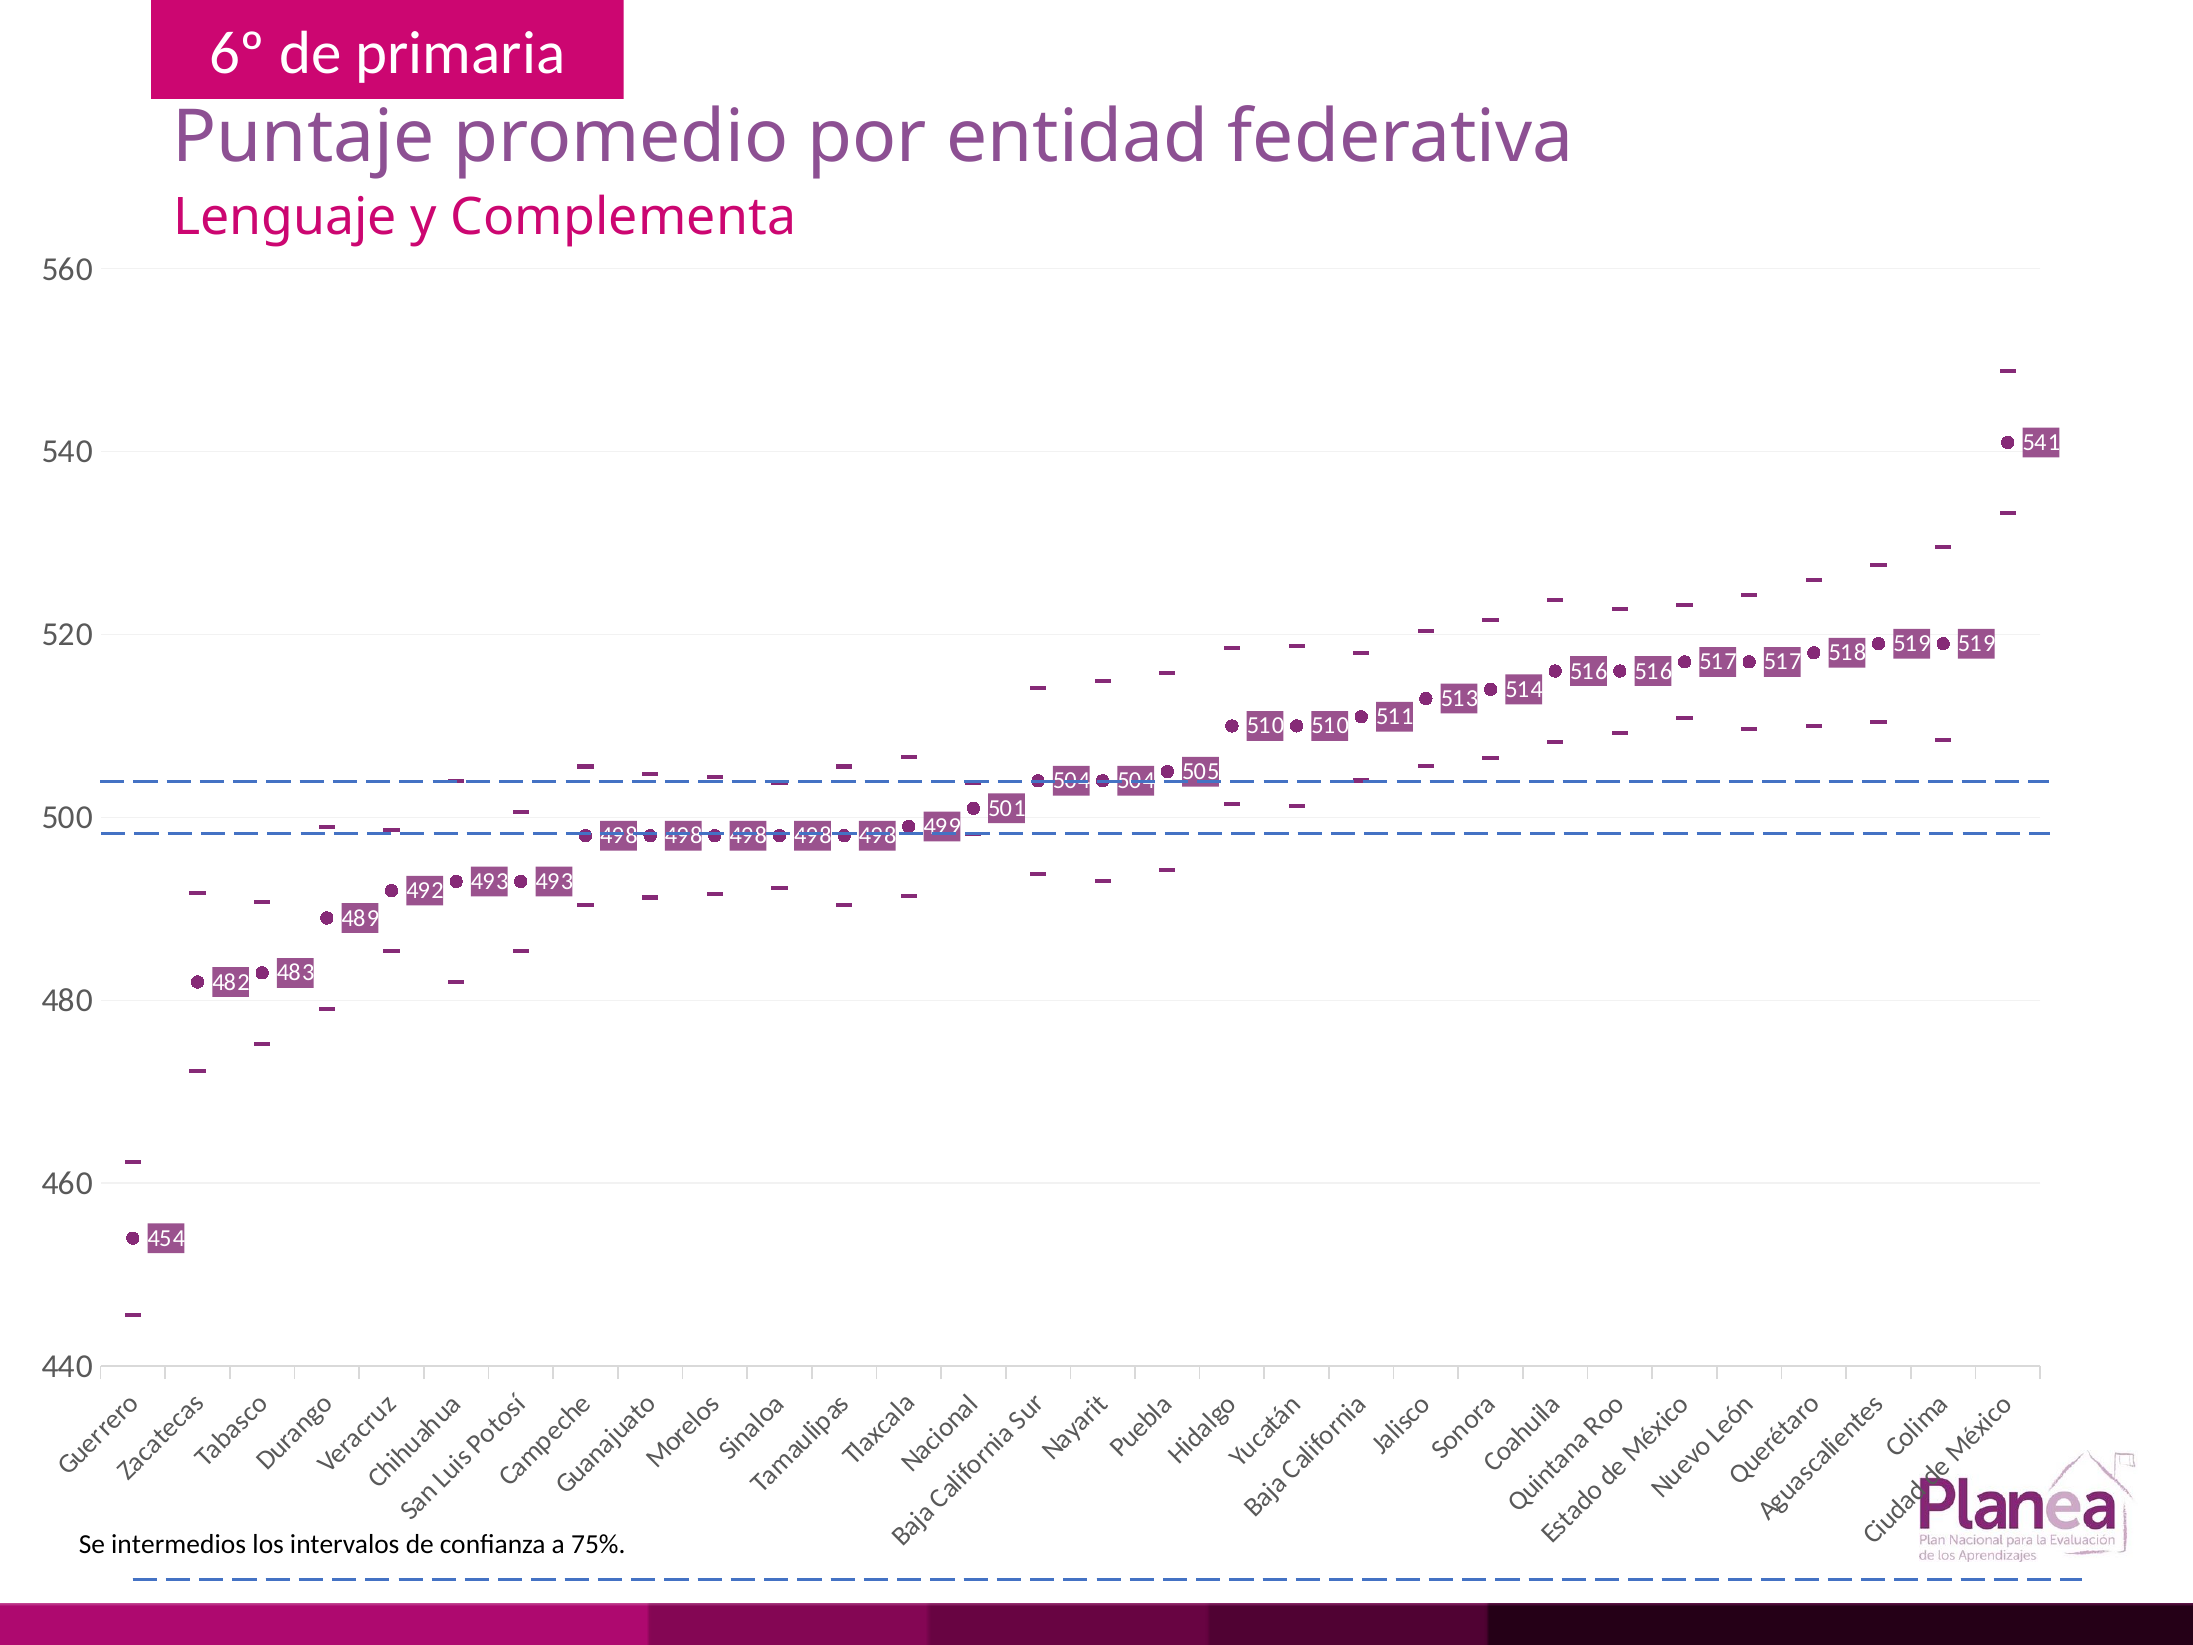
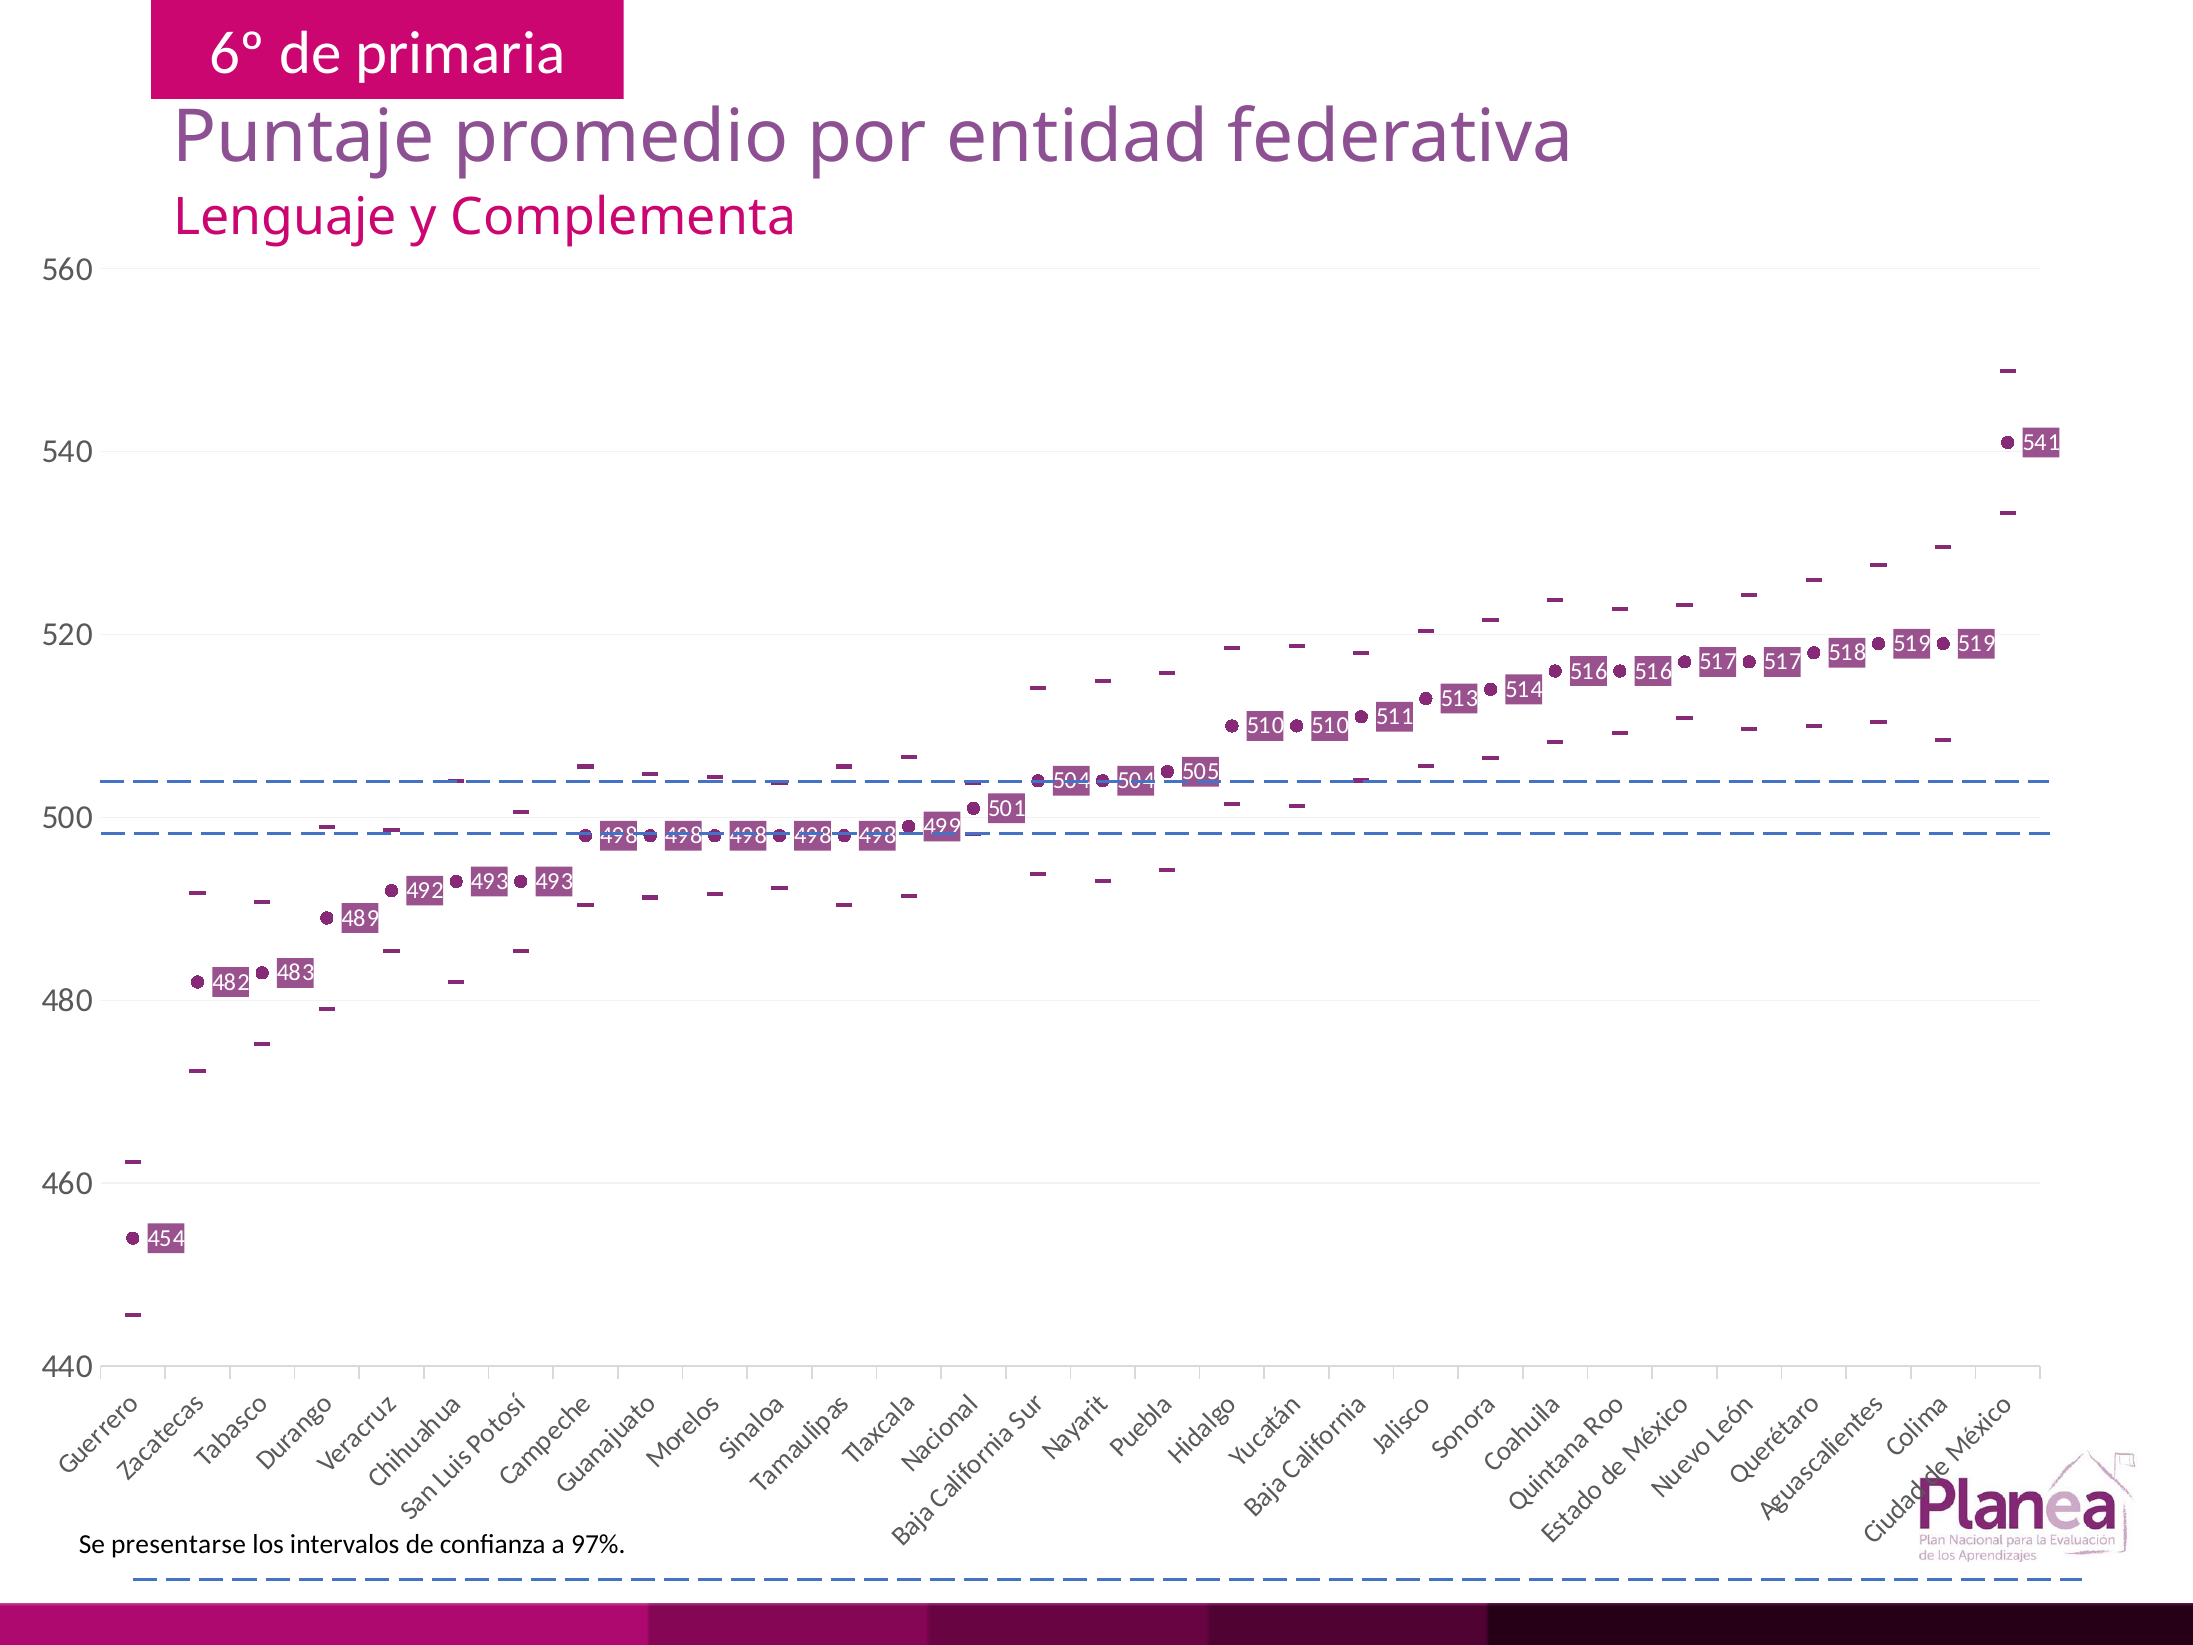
intermedios: intermedios -> presentarse (179, 1544)
75%: 75% -> 97% (598, 1544)
